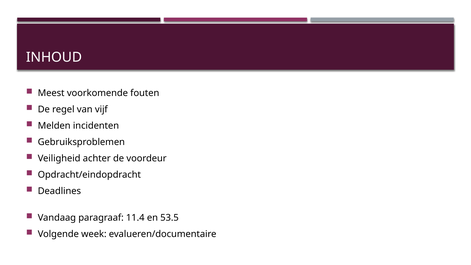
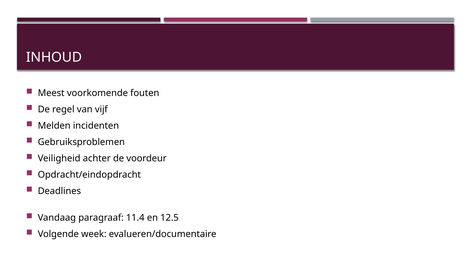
53.5: 53.5 -> 12.5 (170, 218)
